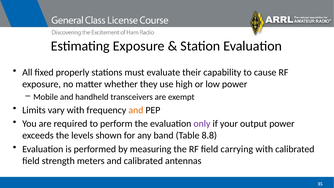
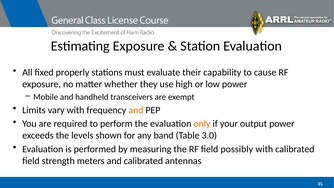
only colour: purple -> orange (202, 124)
8.8: 8.8 -> 3.0 (209, 135)
carrying: carrying -> possibly (237, 149)
